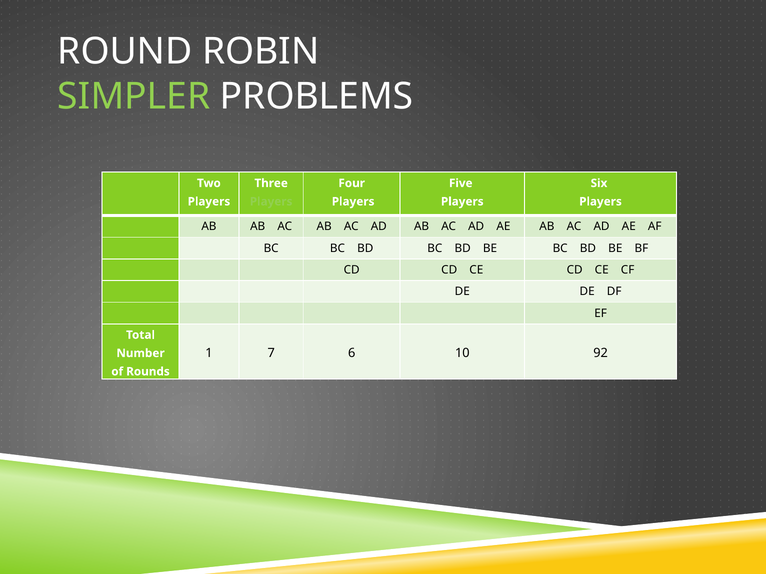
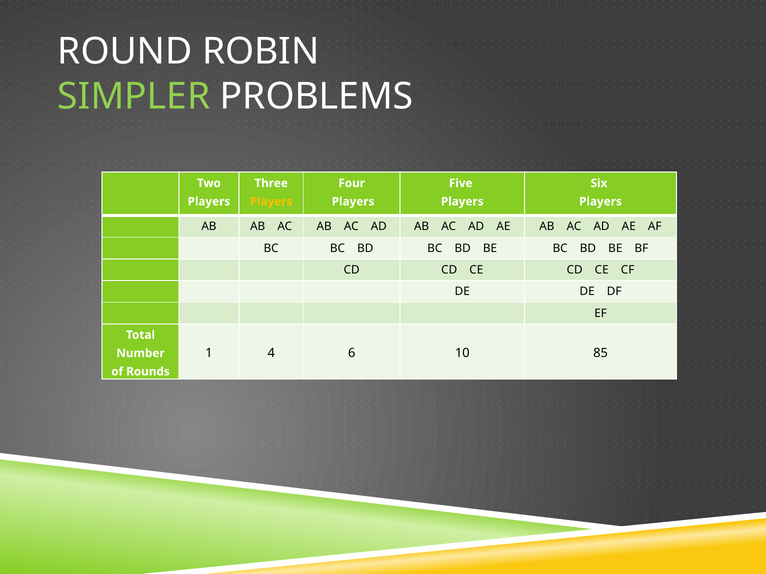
Players colour: light green -> yellow (271, 202)
7: 7 -> 4 (271, 354)
92: 92 -> 85 (601, 354)
